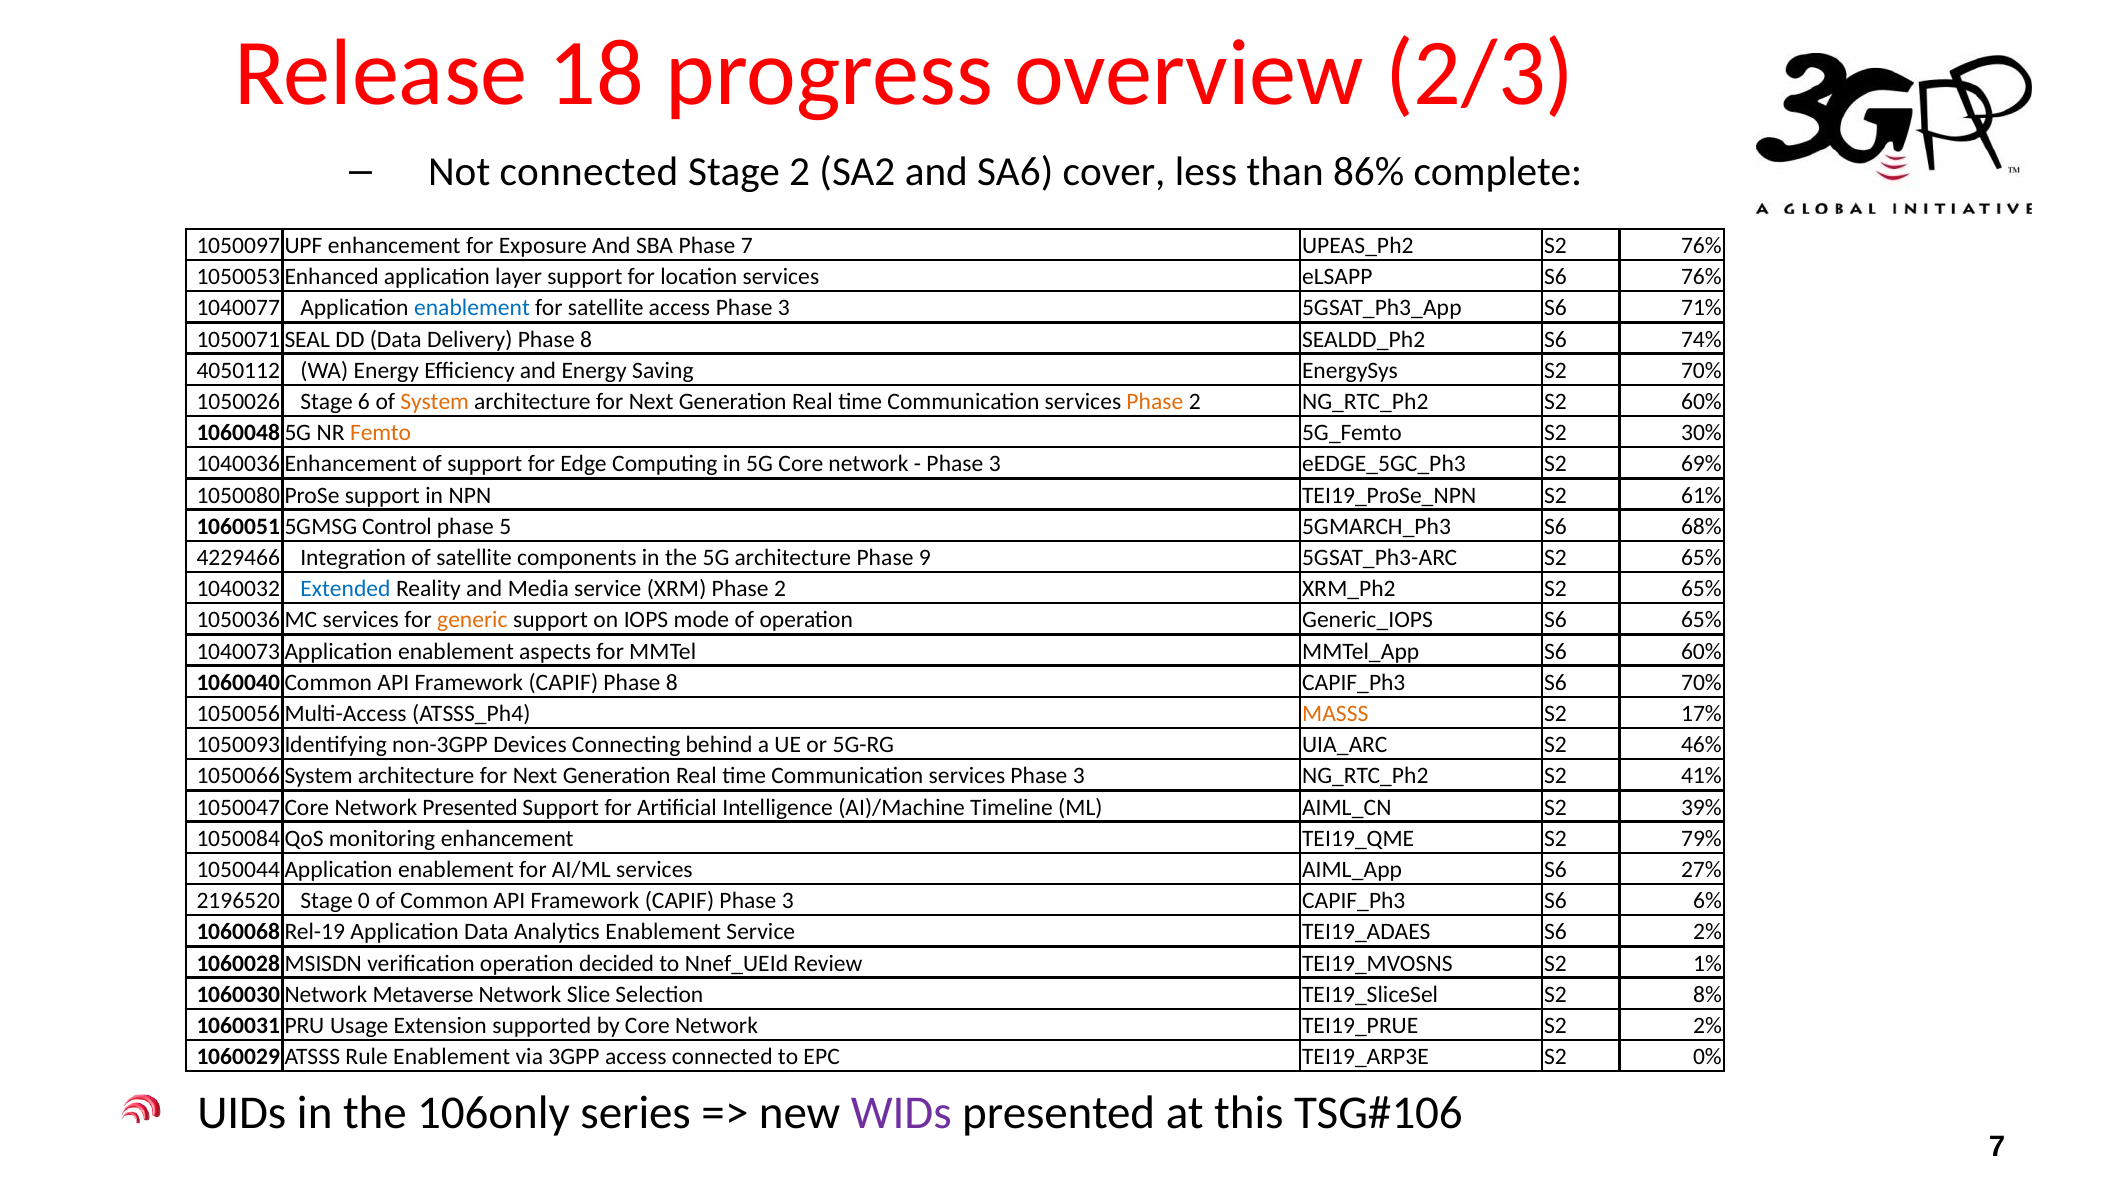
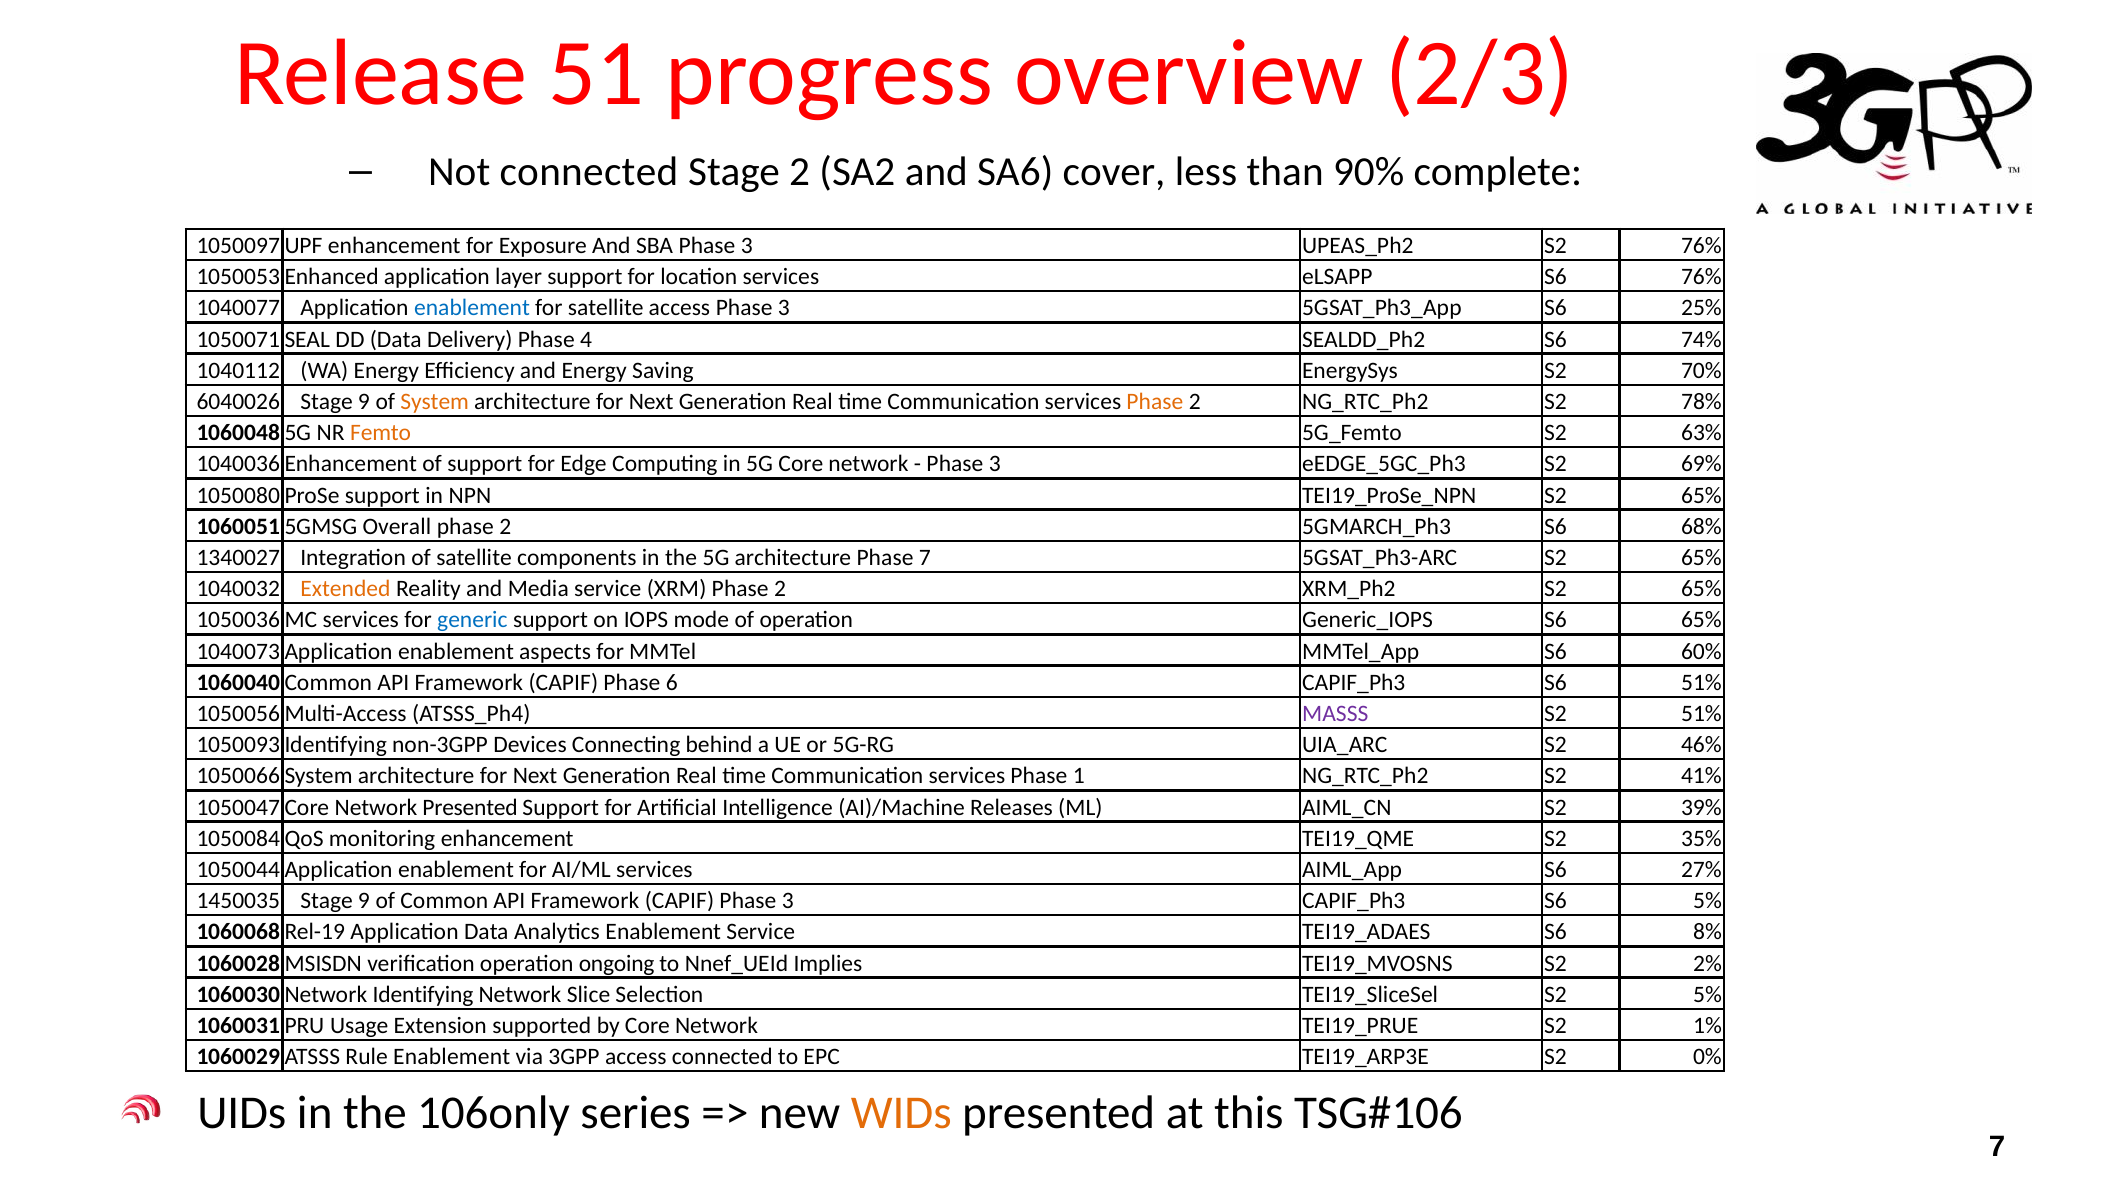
18: 18 -> 51 (597, 74)
86%: 86% -> 90% (1369, 172)
SBA Phase 7: 7 -> 3 (747, 246)
71%: 71% -> 25% (1701, 308)
Delivery Phase 8: 8 -> 4 (586, 340)
4050112: 4050112 -> 1040112 (238, 371)
1050026: 1050026 -> 6040026 (238, 402)
6: 6 -> 9 (364, 402)
S2 60%: 60% -> 78% (1701, 402)
30%: 30% -> 63% (1701, 433)
61%: 61% -> 65% (1701, 496)
Control: Control -> Overall (397, 527)
5: 5 -> 2 (505, 527)
4229466: 4229466 -> 1340027 (238, 558)
Phase 9: 9 -> 7 (925, 558)
Extended colour: blue -> orange (345, 589)
generic colour: orange -> blue (472, 620)
CAPIF Phase 8: 8 -> 6 (672, 683)
S6 70%: 70% -> 51% (1701, 683)
MASSS colour: orange -> purple (1335, 714)
S2 17%: 17% -> 51% (1701, 714)
services Phase 3: 3 -> 1 (1079, 777)
Timeline: Timeline -> Releases (1012, 808)
79%: 79% -> 35% (1701, 839)
2196520: 2196520 -> 1450035 (238, 901)
0: 0 -> 9 (364, 901)
S6 6%: 6% -> 5% (1708, 901)
S6 2%: 2% -> 8% (1708, 933)
decided: decided -> ongoing (617, 964)
Review: Review -> Implies (828, 964)
1%: 1% -> 2% (1708, 964)
Metaverse: Metaverse -> Identifying (423, 995)
S2 8%: 8% -> 5% (1708, 995)
S2 2%: 2% -> 1% (1708, 1026)
WIDs colour: purple -> orange (901, 1113)
